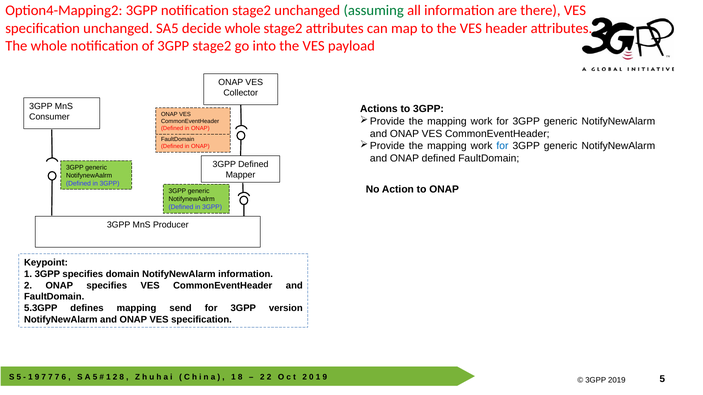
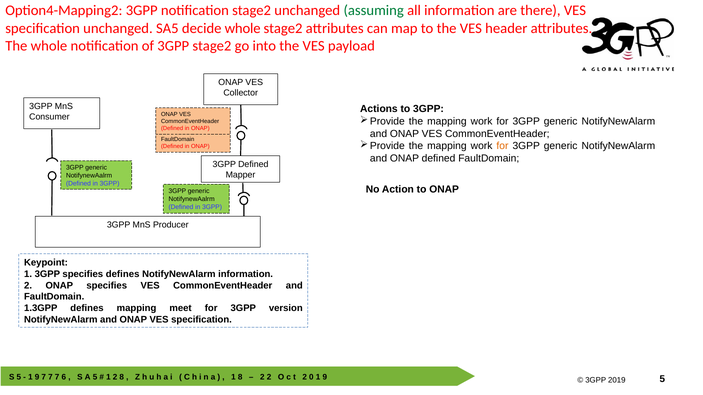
for colour: blue -> orange (502, 146)
specifies domain: domain -> defines (123, 274)
5.3GPP: 5.3GPP -> 1.3GPP (41, 309)
send: send -> meet (181, 309)
